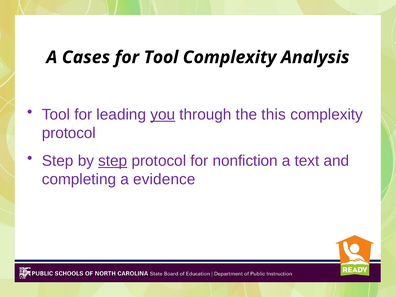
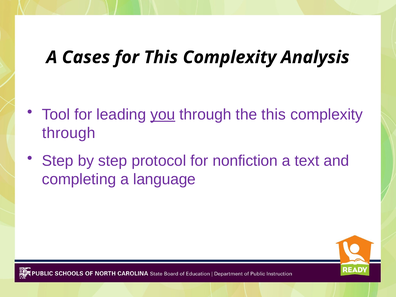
for Tool: Tool -> This (161, 57)
protocol: protocol -> through (69, 133)
step underline: present -> none (113, 161)
evidence: evidence -> language (165, 179)
